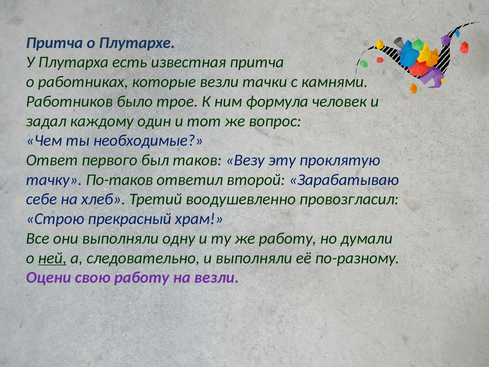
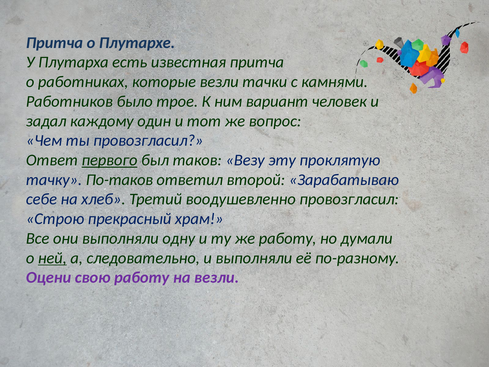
формула: формула -> вариант (277, 101)
ты необходимые: необходимые -> провозгласил (148, 140)
первого underline: none -> present (110, 160)
